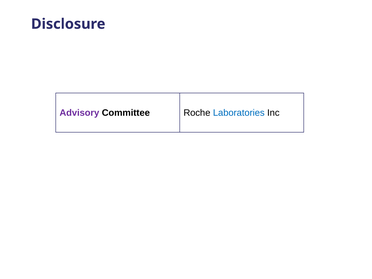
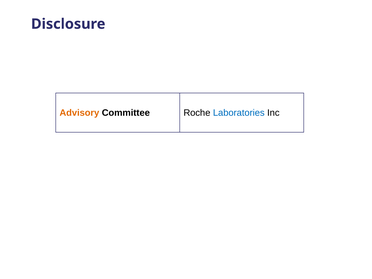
Advisory colour: purple -> orange (79, 113)
